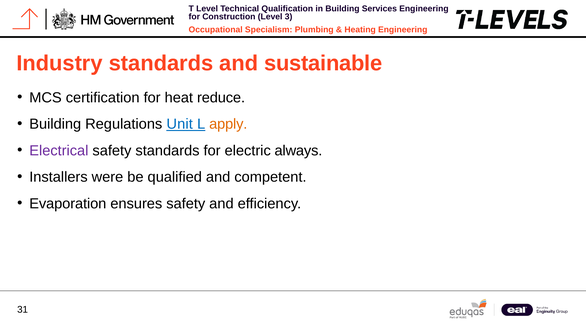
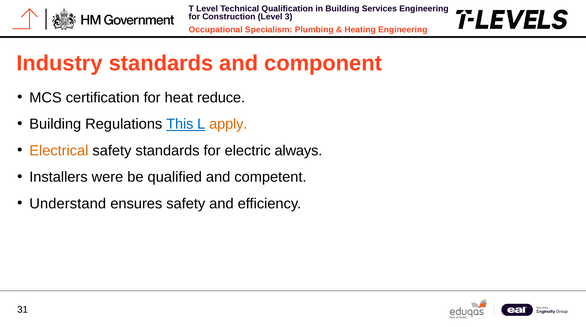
sustainable: sustainable -> component (323, 64)
Unit: Unit -> This (180, 124)
Electrical colour: purple -> orange (59, 151)
Evaporation: Evaporation -> Understand (68, 204)
